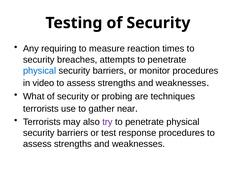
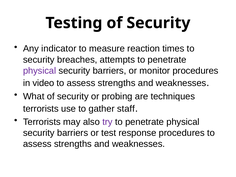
requiring: requiring -> indicator (59, 49)
physical colour: blue -> purple (40, 71)
near: near -> staff (126, 109)
